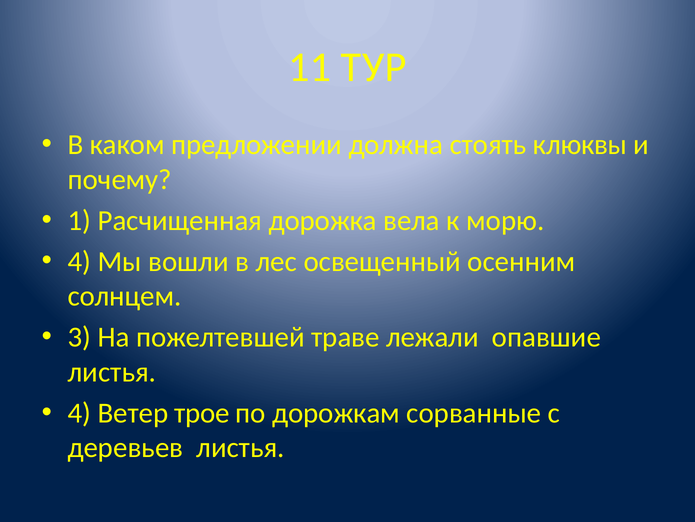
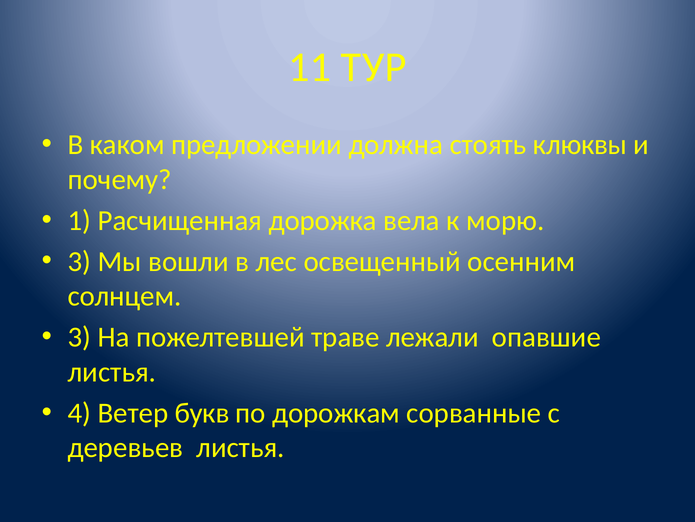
4: 4 -> 3 (79, 261)
трое: трое -> букв (202, 412)
